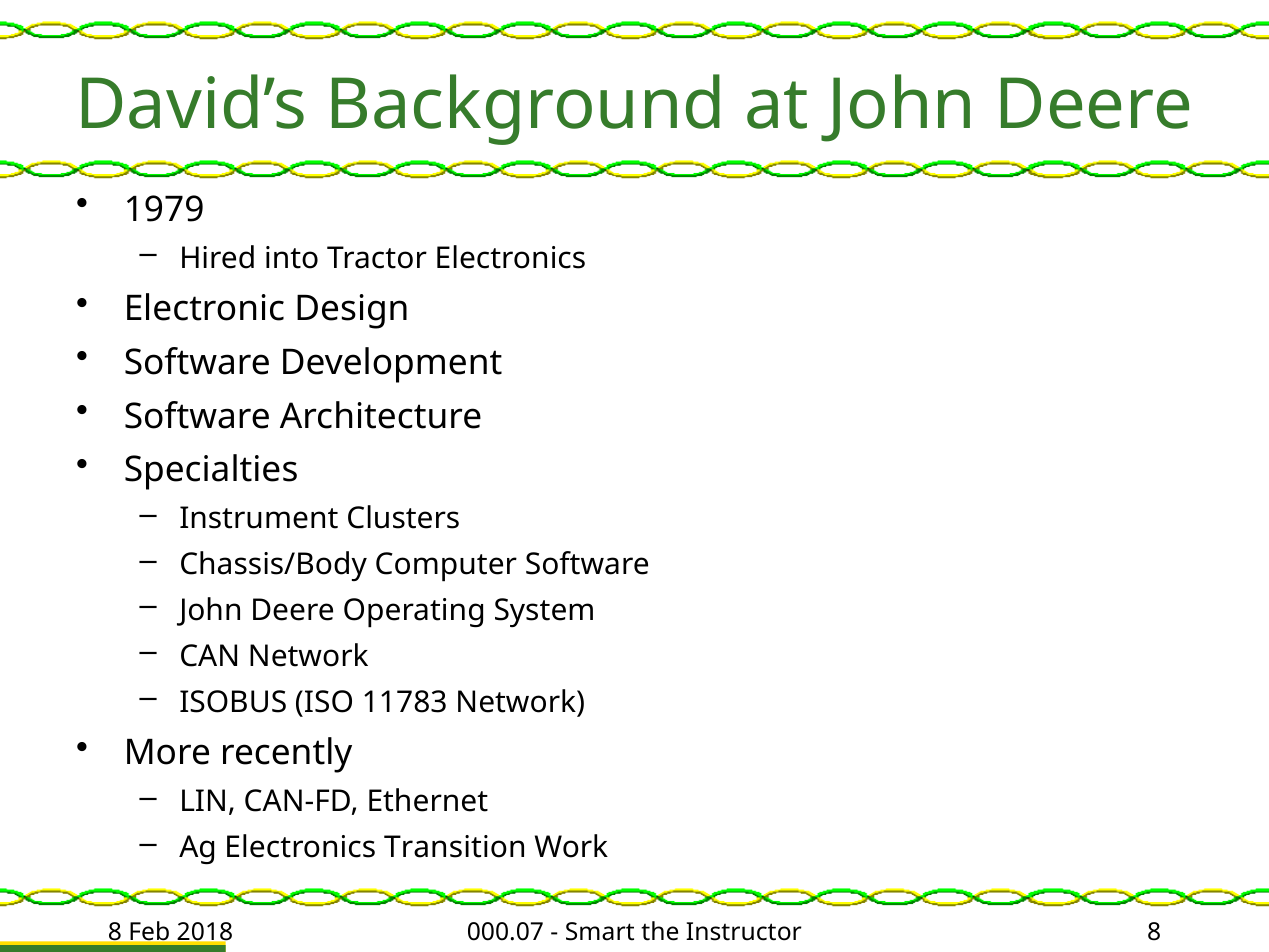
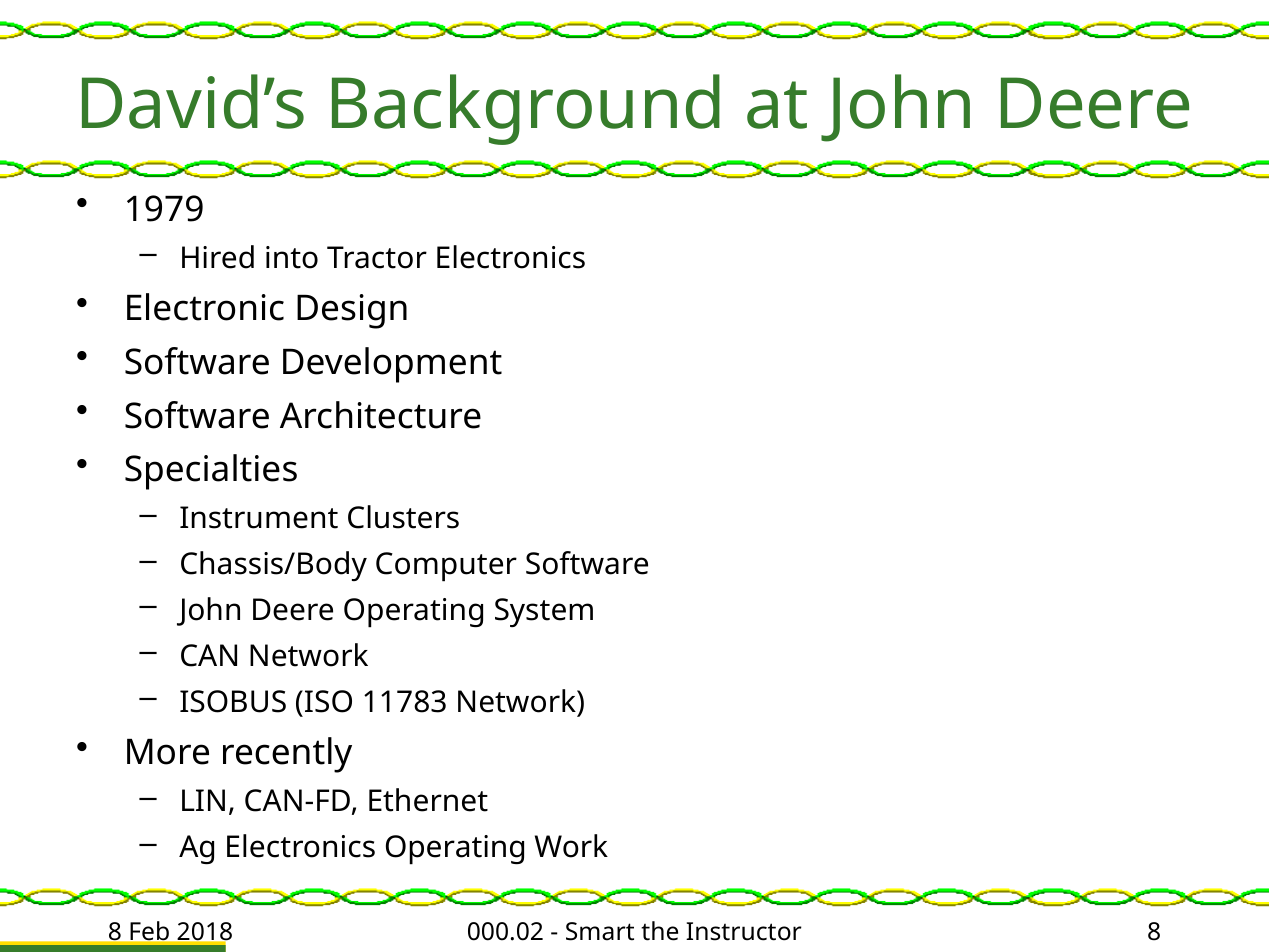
Electronics Transition: Transition -> Operating (455, 847)
000.07: 000.07 -> 000.02 (505, 932)
